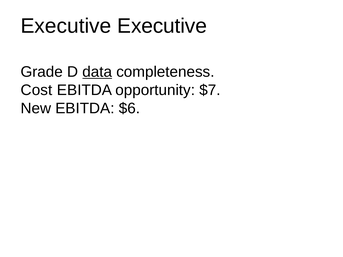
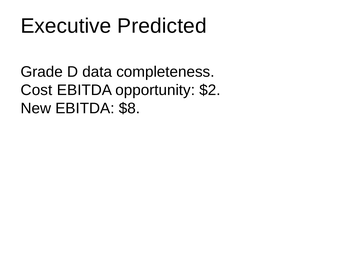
Executive Executive: Executive -> Predicted (162, 26)
data underline: present -> none (97, 72)
$7: $7 -> $2 (210, 90)
$6: $6 -> $8 (129, 109)
